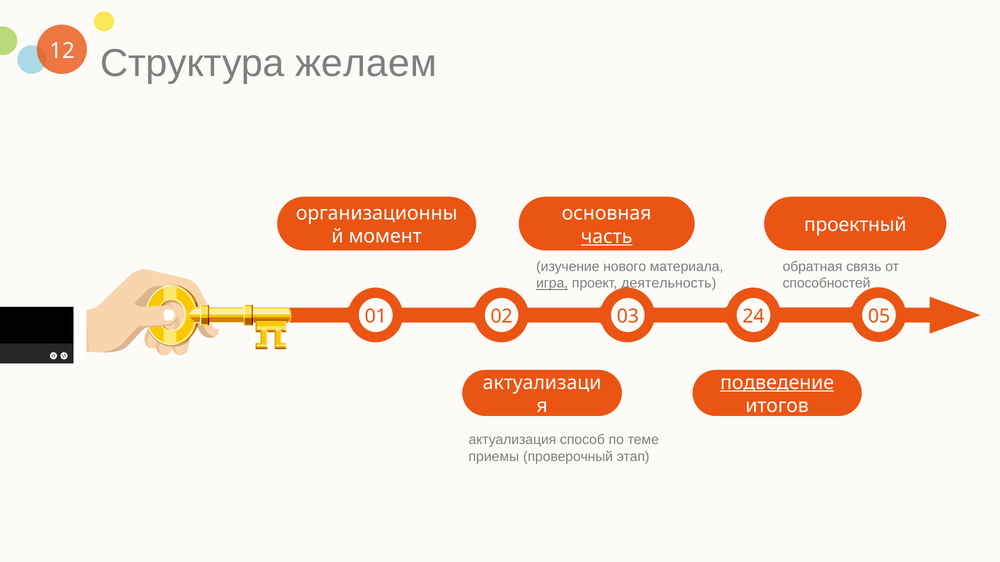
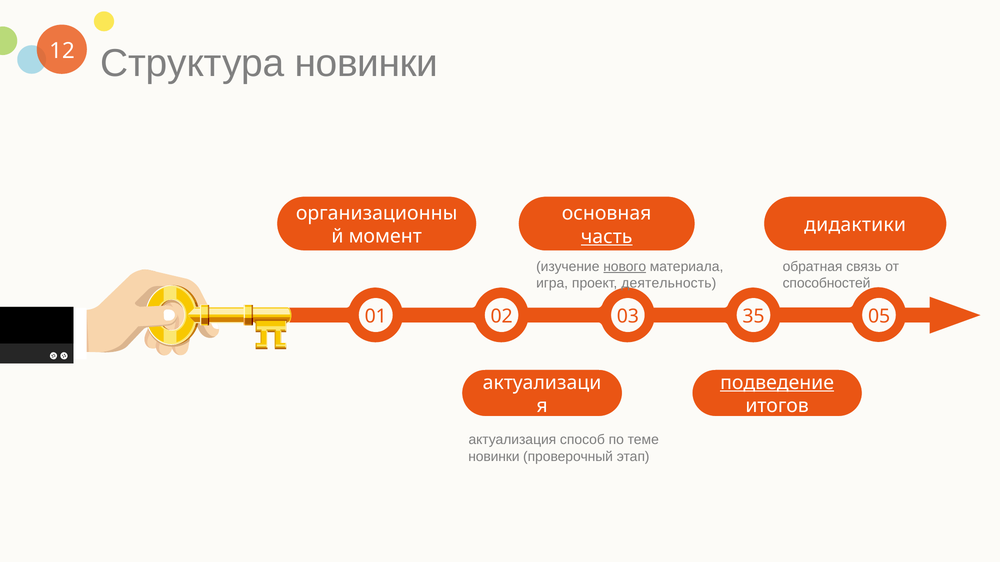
Структура желаем: желаем -> новинки (366, 64)
проектный: проектный -> дидактики (855, 225)
нового underline: none -> present (625, 267)
игра underline: present -> none (552, 284)
24: 24 -> 35 (754, 317)
приемы: приемы -> новинки (494, 457)
